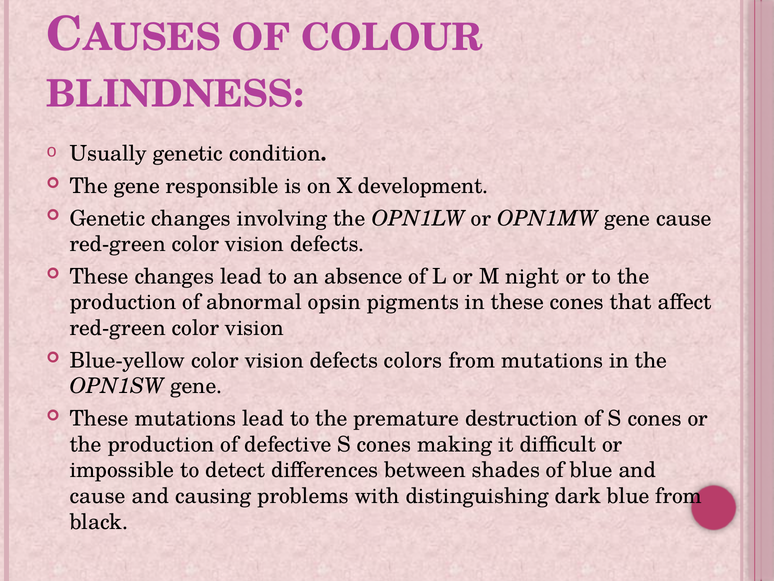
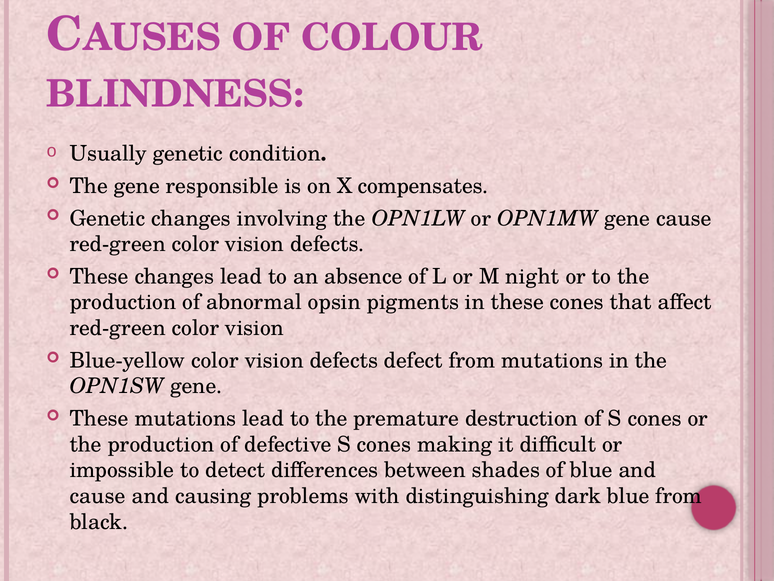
development: development -> compensates (423, 186)
colors: colors -> defect (413, 360)
